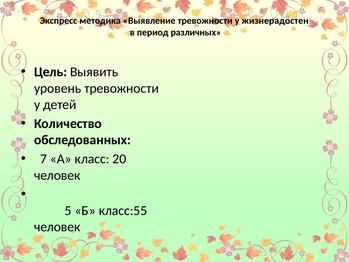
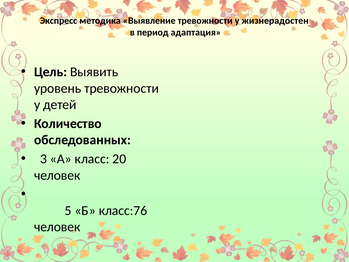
различных: различных -> адаптация (196, 32)
7: 7 -> 3 (44, 159)
класс:55: класс:55 -> класс:76 (123, 210)
